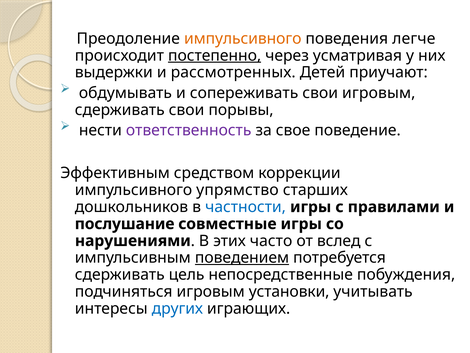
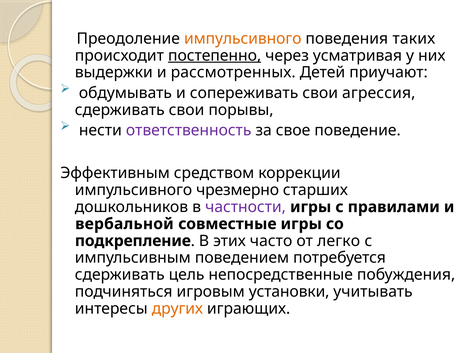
легче: легче -> таких (414, 39)
свои игровым: игровым -> агрессия (379, 93)
упрямство: упрямство -> чрезмерно (238, 190)
частности colour: blue -> purple (246, 207)
послушание: послушание -> вербальной (124, 224)
нарушениями: нарушениями -> подкрепление (133, 241)
вслед: вслед -> легко (339, 241)
поведением underline: present -> none (242, 257)
других colour: blue -> orange (177, 308)
